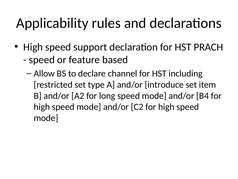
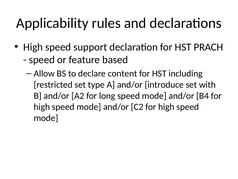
channel: channel -> content (123, 73)
item: item -> with (207, 84)
